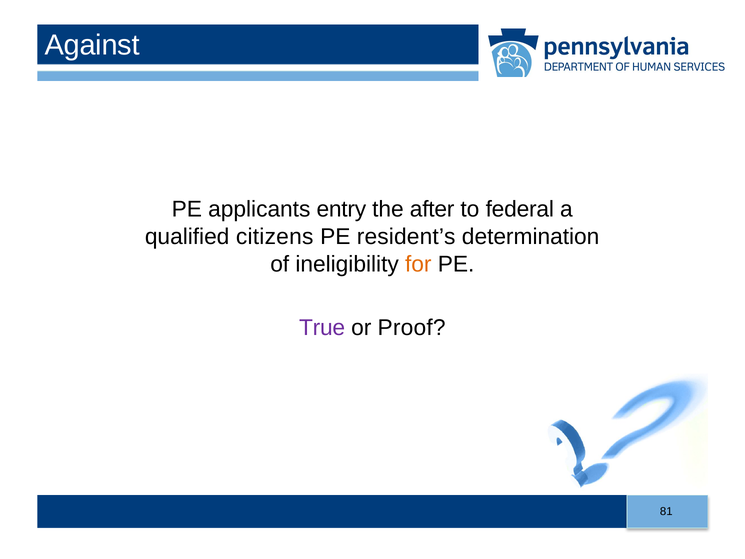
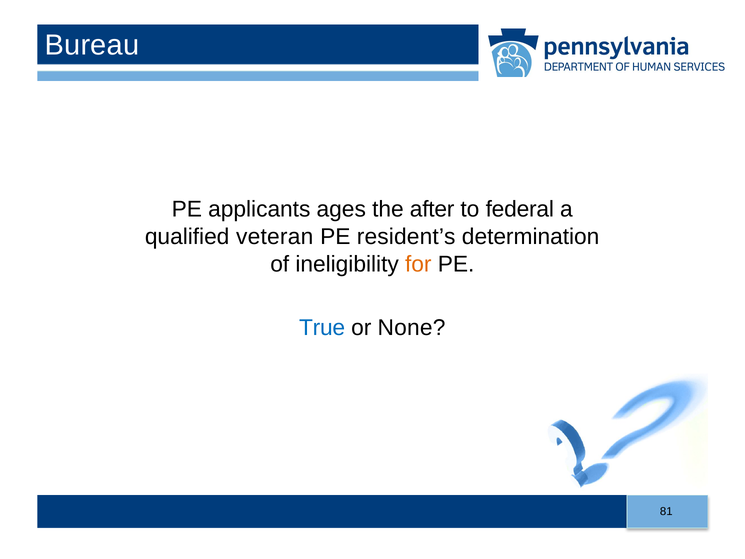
Against: Against -> Bureau (92, 45)
entry: entry -> ages (341, 209)
citizens: citizens -> veteran (275, 237)
True colour: purple -> blue (322, 328)
Proof: Proof -> None (412, 328)
